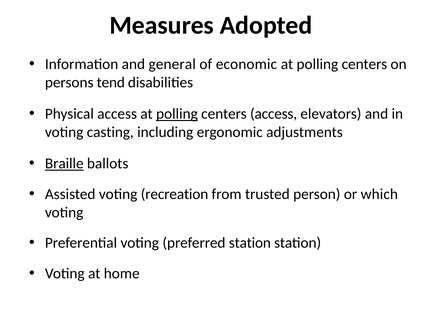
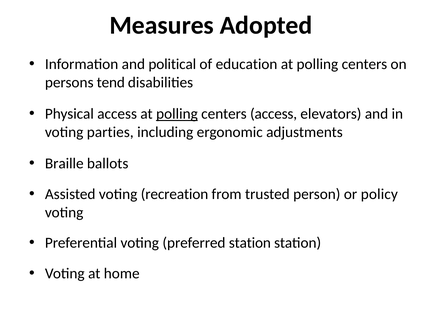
general: general -> political (172, 64)
economic: economic -> education (247, 64)
casting: casting -> parties (110, 132)
Braille underline: present -> none (64, 164)
which: which -> policy (379, 194)
